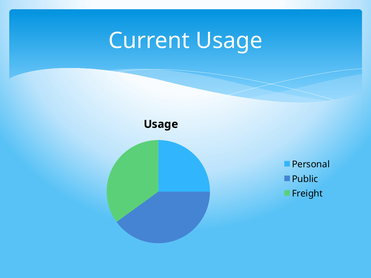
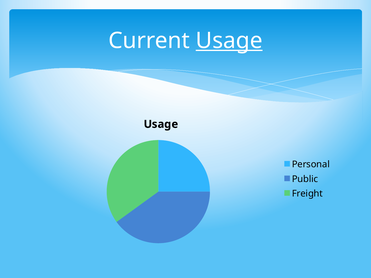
Usage underline: none -> present (229, 41)
